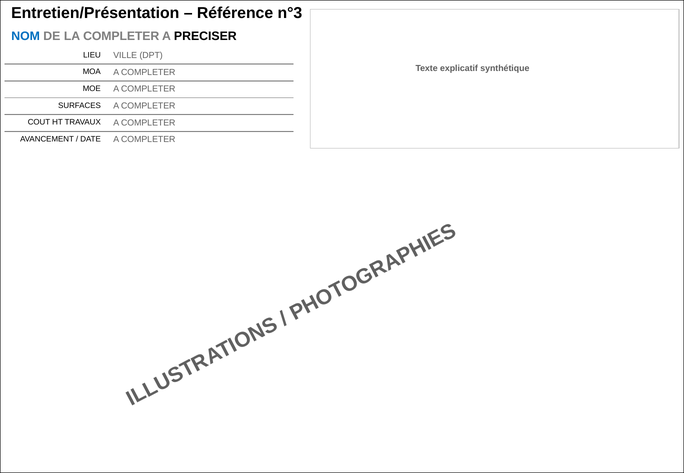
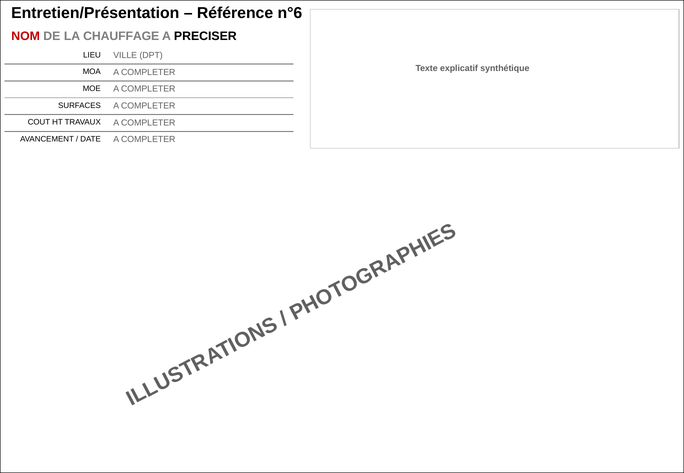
n°3: n°3 -> n°6 (290, 13)
NOM colour: blue -> red (26, 36)
LA COMPLETER: COMPLETER -> CHAUFFAGE (121, 36)
